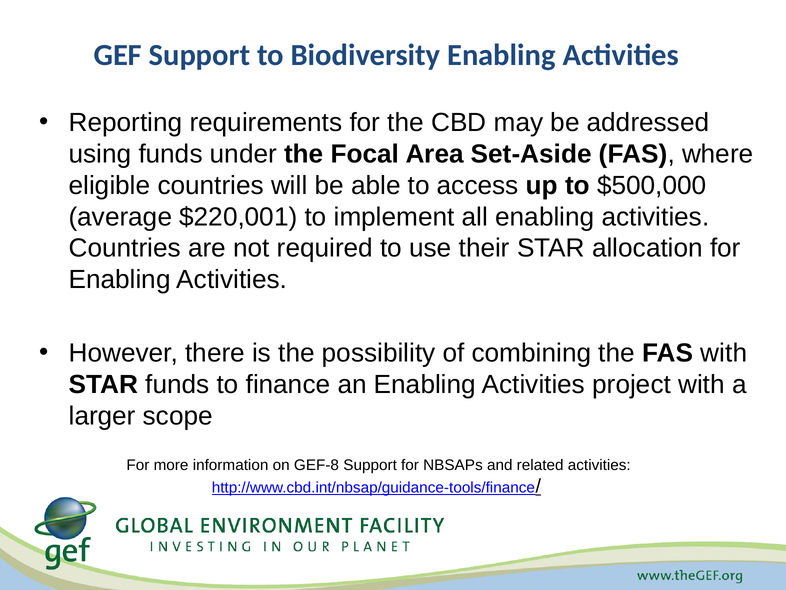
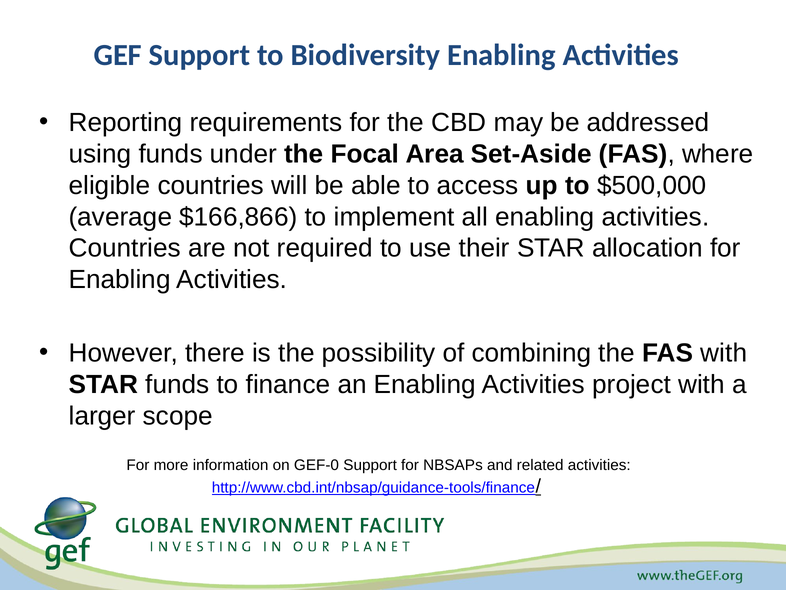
$220,001: $220,001 -> $166,866 (238, 217)
GEF-8: GEF-8 -> GEF-0 (316, 465)
